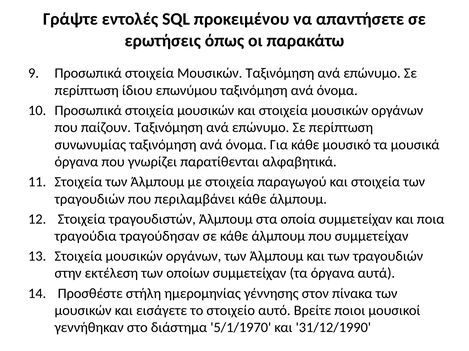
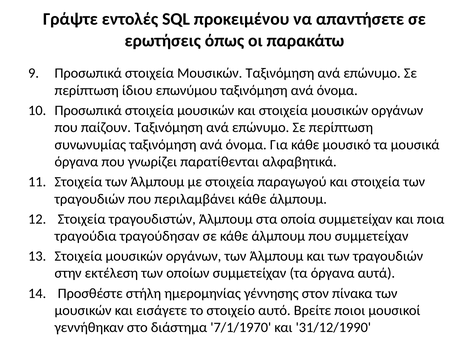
5/1/1970: 5/1/1970 -> 7/1/1970 (241, 328)
